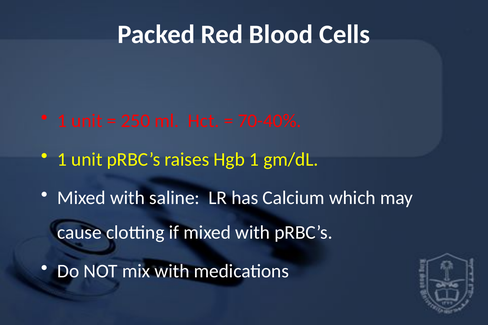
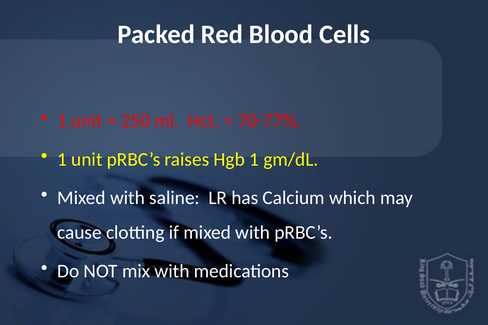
70-40%: 70-40% -> 70-77% (270, 121)
